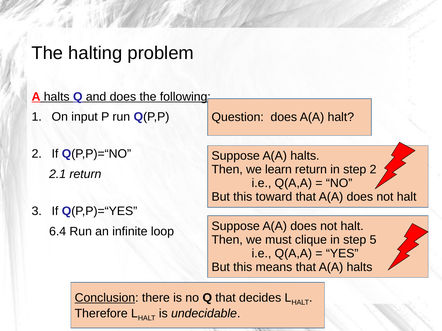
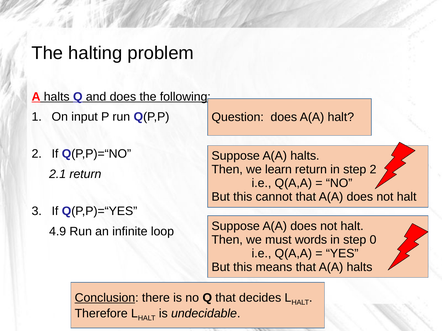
toward: toward -> cannot (274, 197)
6.4: 6.4 -> 4.9 (58, 232)
clique: clique -> words (311, 240)
5: 5 -> 0 (373, 240)
